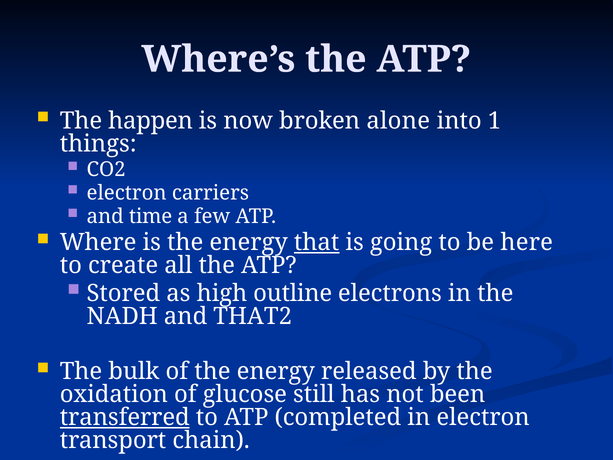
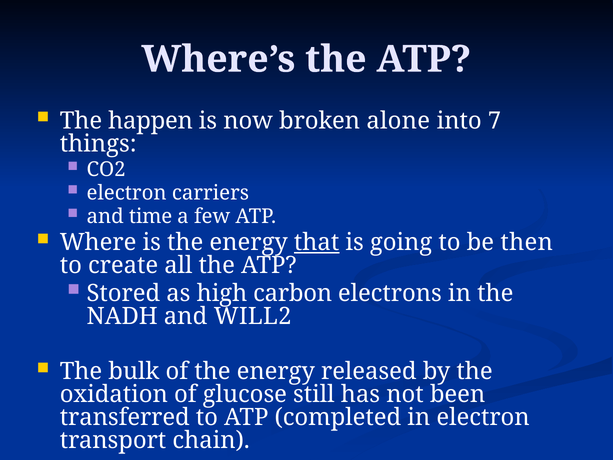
1: 1 -> 7 (495, 121)
here: here -> then (527, 242)
outline: outline -> carbon (293, 293)
THAT2: THAT2 -> WILL2 (253, 316)
transferred underline: present -> none (125, 417)
